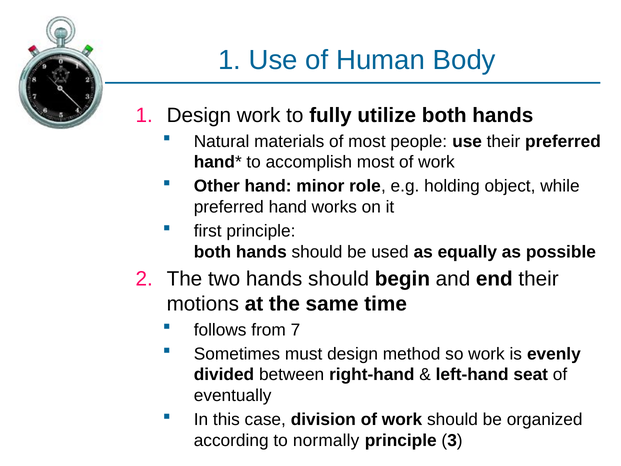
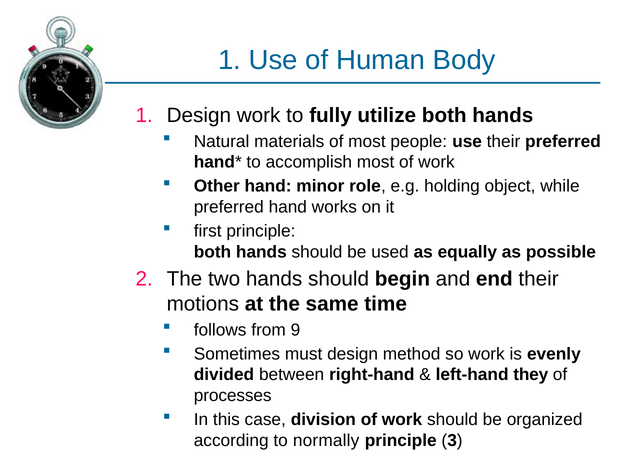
7: 7 -> 9 (296, 330)
seat: seat -> they (531, 375)
eventually: eventually -> processes (233, 395)
